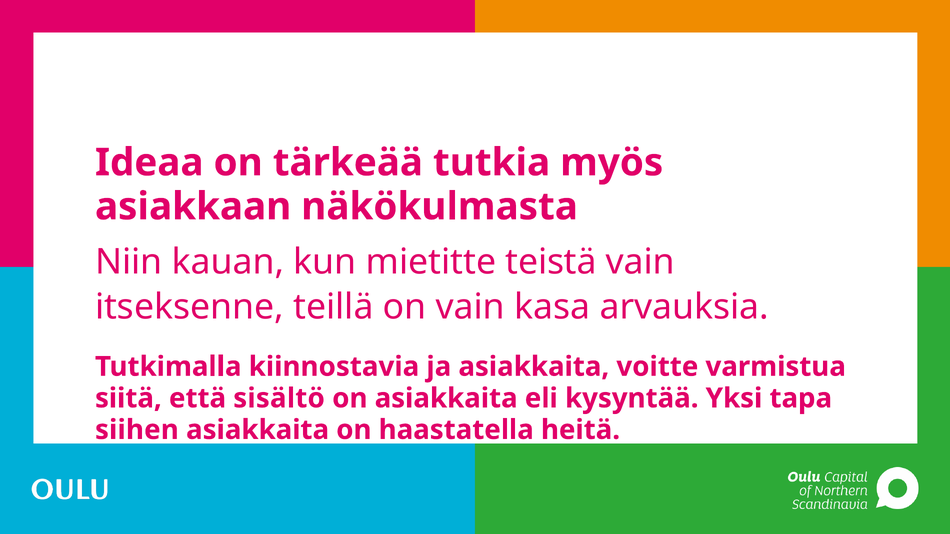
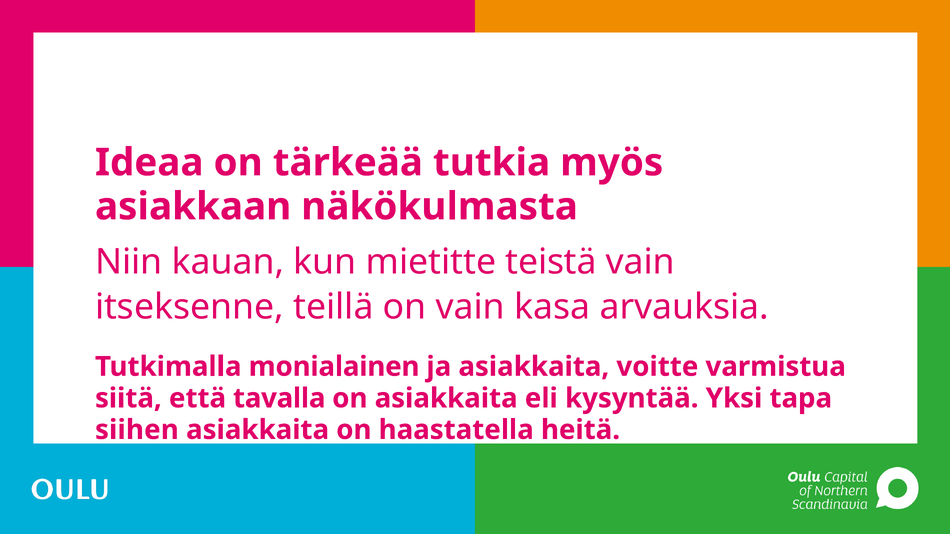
kiinnostavia: kiinnostavia -> monialainen (334, 367)
sisältö: sisältö -> tavalla (279, 399)
